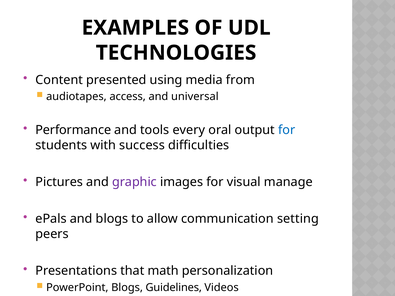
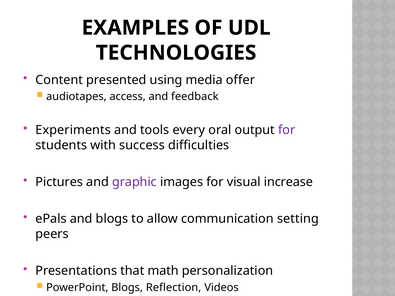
from: from -> offer (240, 80)
universal: universal -> feedback (195, 97)
Performance: Performance -> Experiments (73, 130)
for colour: blue -> purple (287, 130)
manage: manage -> increase (288, 182)
Guidelines: Guidelines -> Reflection (174, 288)
